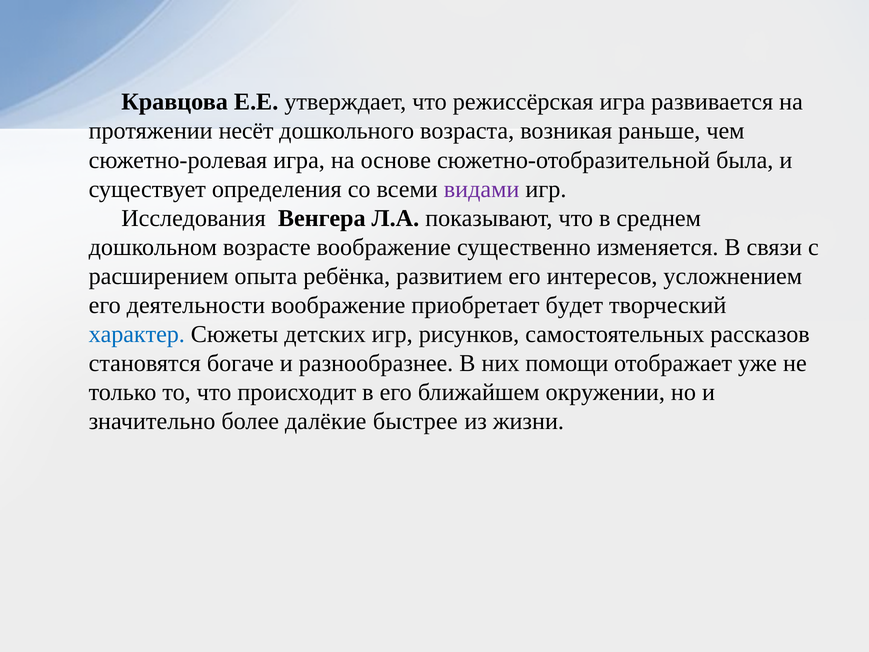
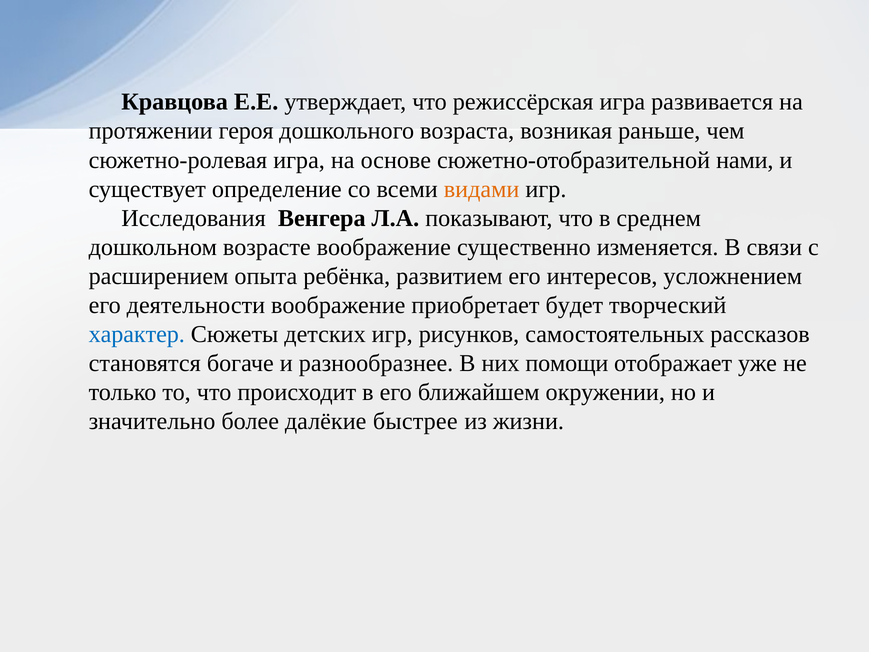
несёт: несёт -> героя (246, 131)
была: была -> нами (745, 160)
определения: определения -> определение (277, 189)
видами colour: purple -> orange (482, 189)
